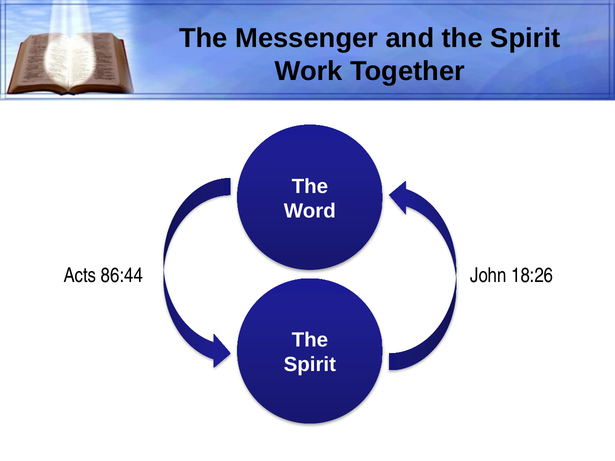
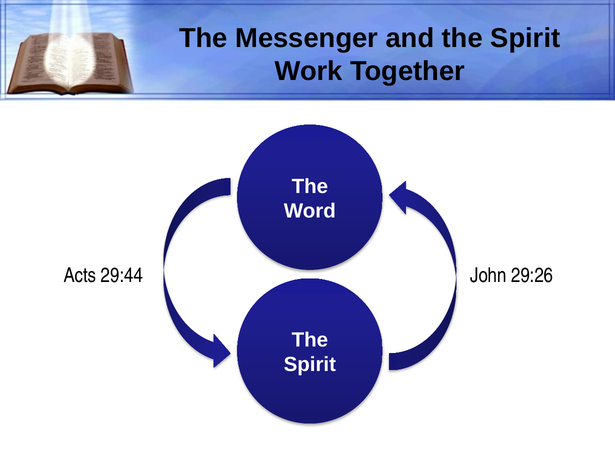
86:44: 86:44 -> 29:44 (122, 276)
18:26: 18:26 -> 29:26 (532, 276)
